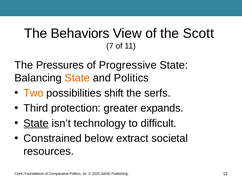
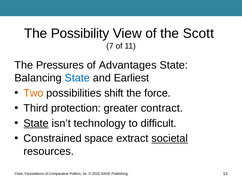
Behaviors: Behaviors -> Possibility (80, 33)
Progressive: Progressive -> Advantages (128, 65)
State colour: orange -> blue (77, 78)
and Politics: Politics -> Earliest (131, 78)
serfs: serfs -> force (158, 93)
expands: expands -> contract (162, 108)
below: below -> space (99, 138)
societal underline: none -> present (170, 138)
